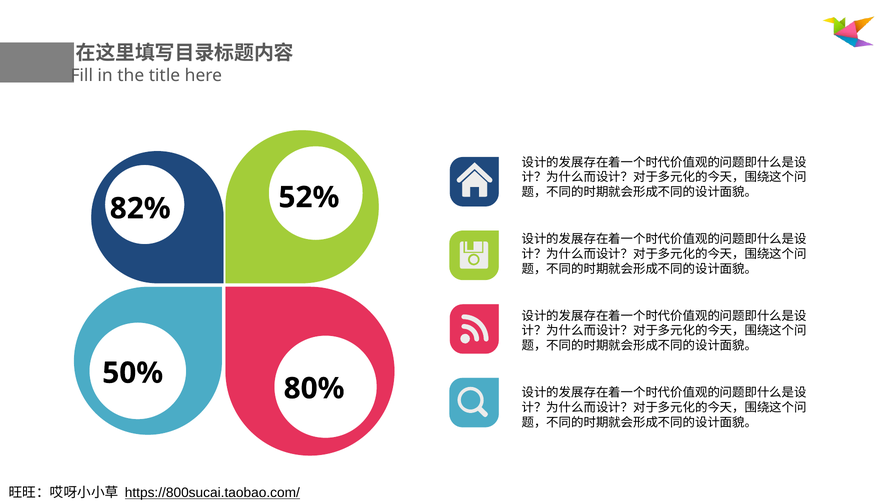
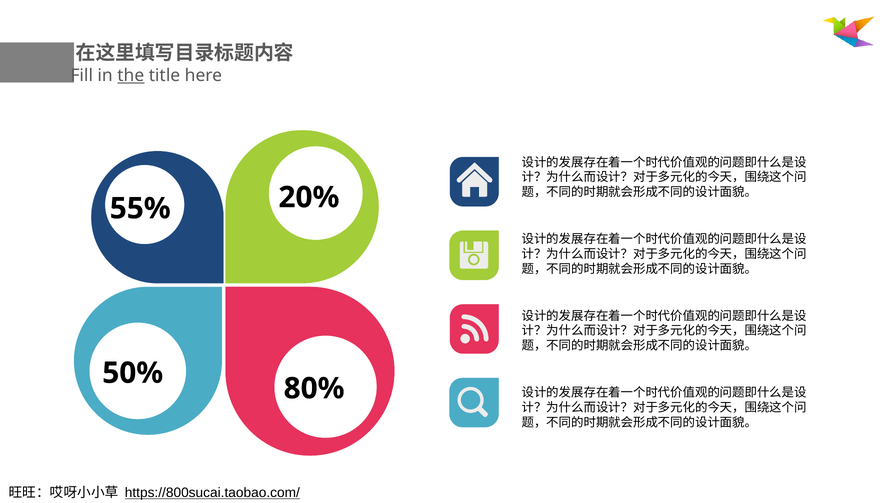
the underline: none -> present (131, 76)
52%: 52% -> 20% (309, 198)
82%: 82% -> 55% (140, 209)
